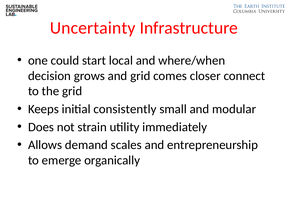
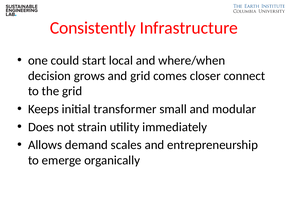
Uncertainty: Uncertainty -> Consistently (93, 28)
consistently: consistently -> transformer (125, 109)
